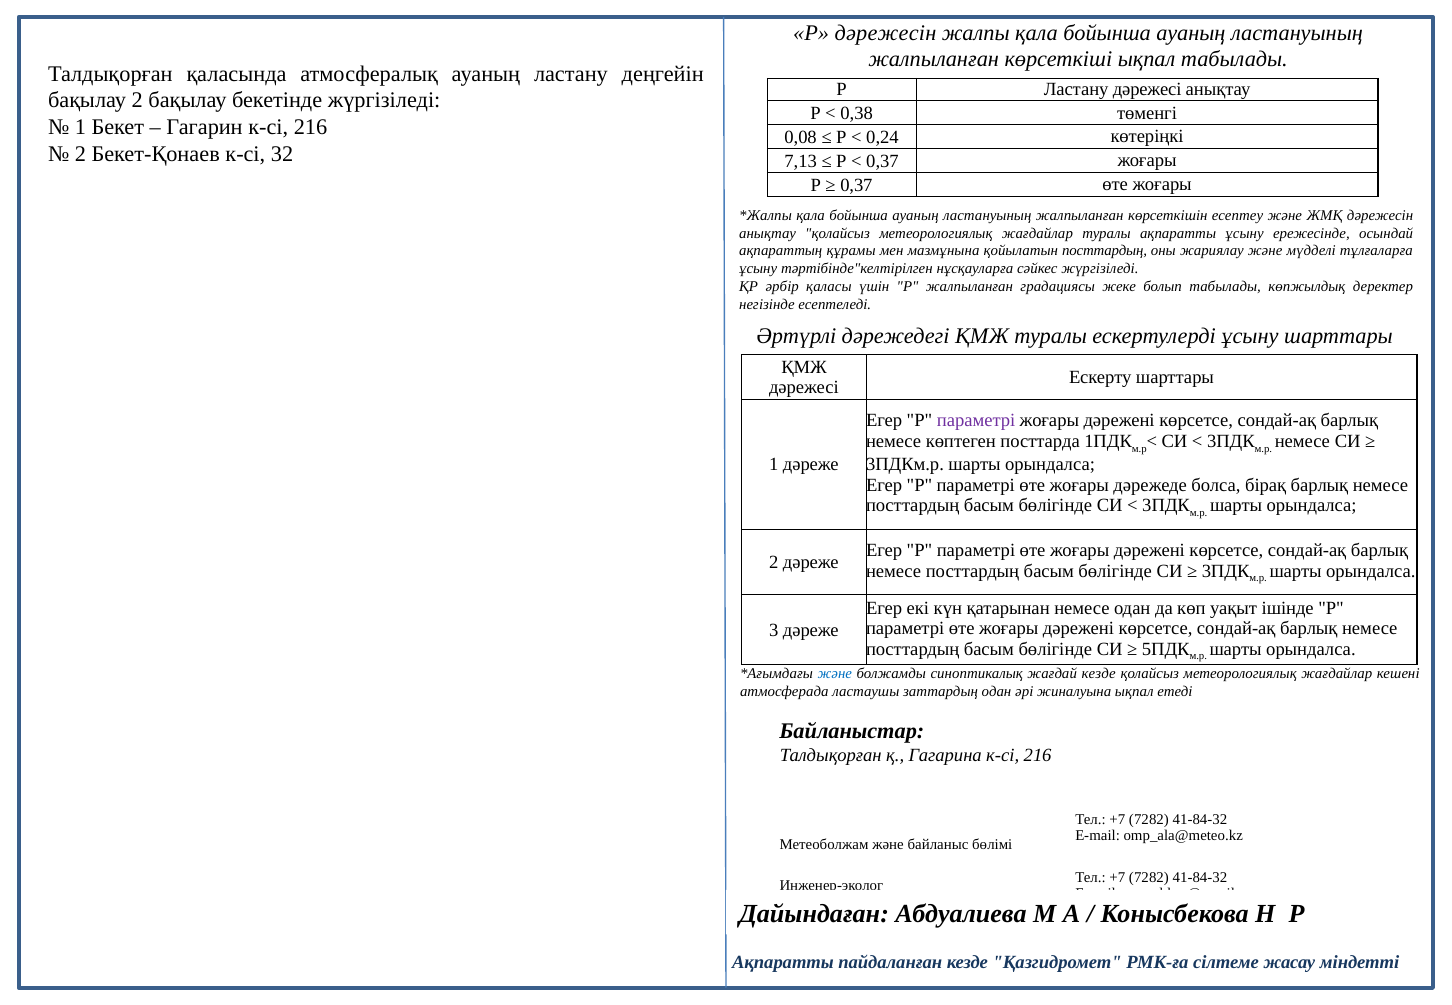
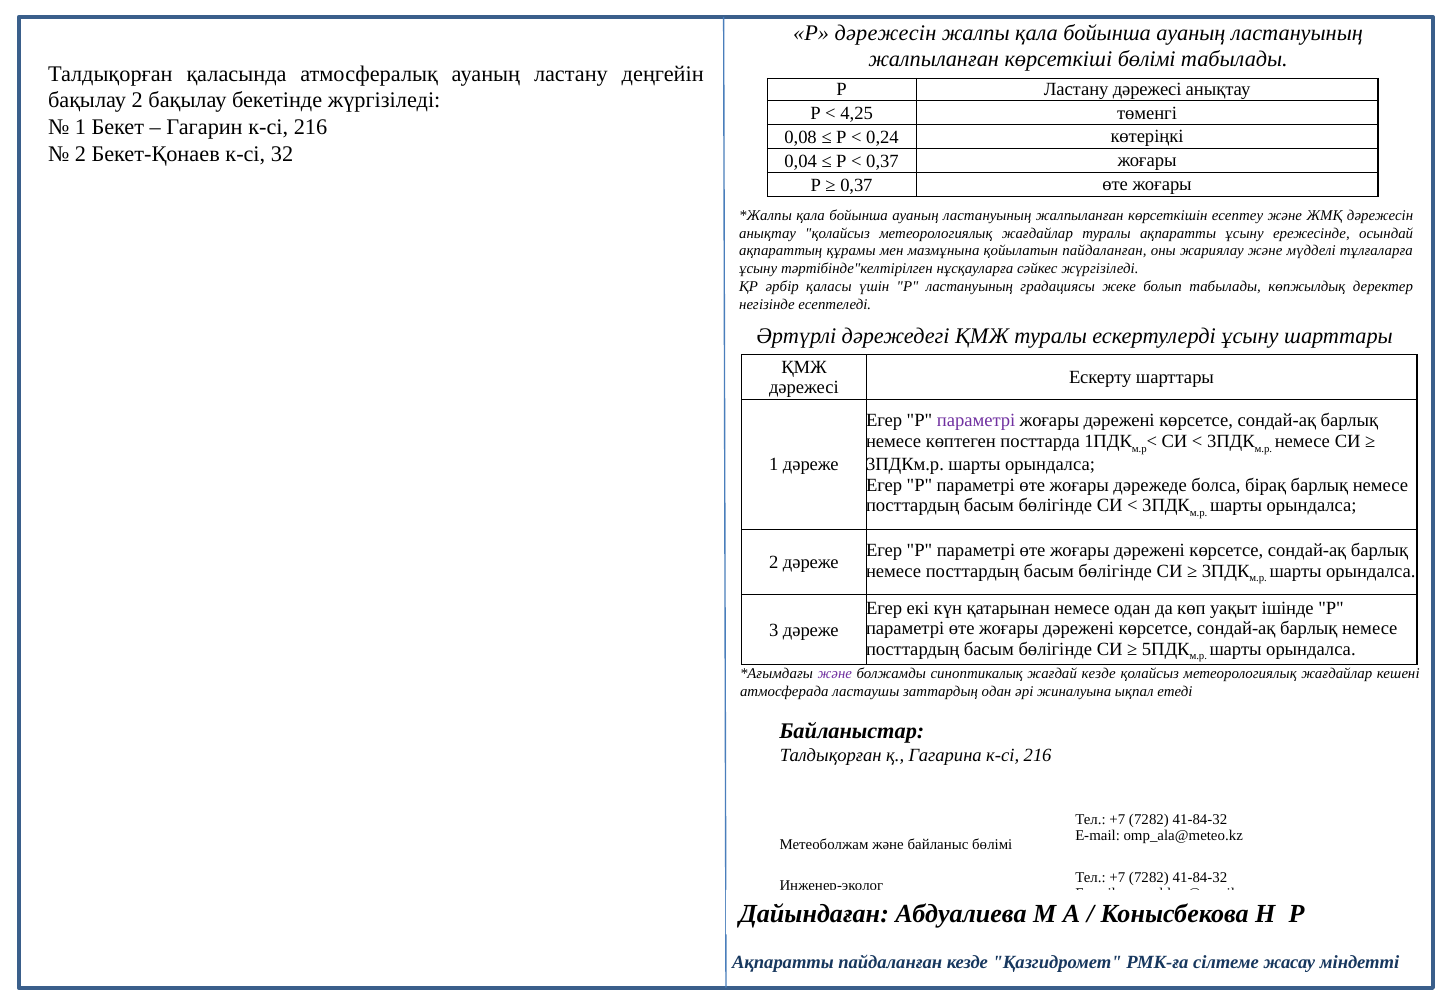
көрсеткіші ықпал: ықпал -> бөлімі (1147, 60)
0,38: 0,38 -> 4,25 (857, 114)
7,13: 7,13 -> 0,04 (801, 162)
қойылатын посттардың: посттардың -> пайдаланған (1104, 251)
Р жалпыланған: жалпыланған -> ластануының (969, 287)
және colour: blue -> purple (835, 674)
